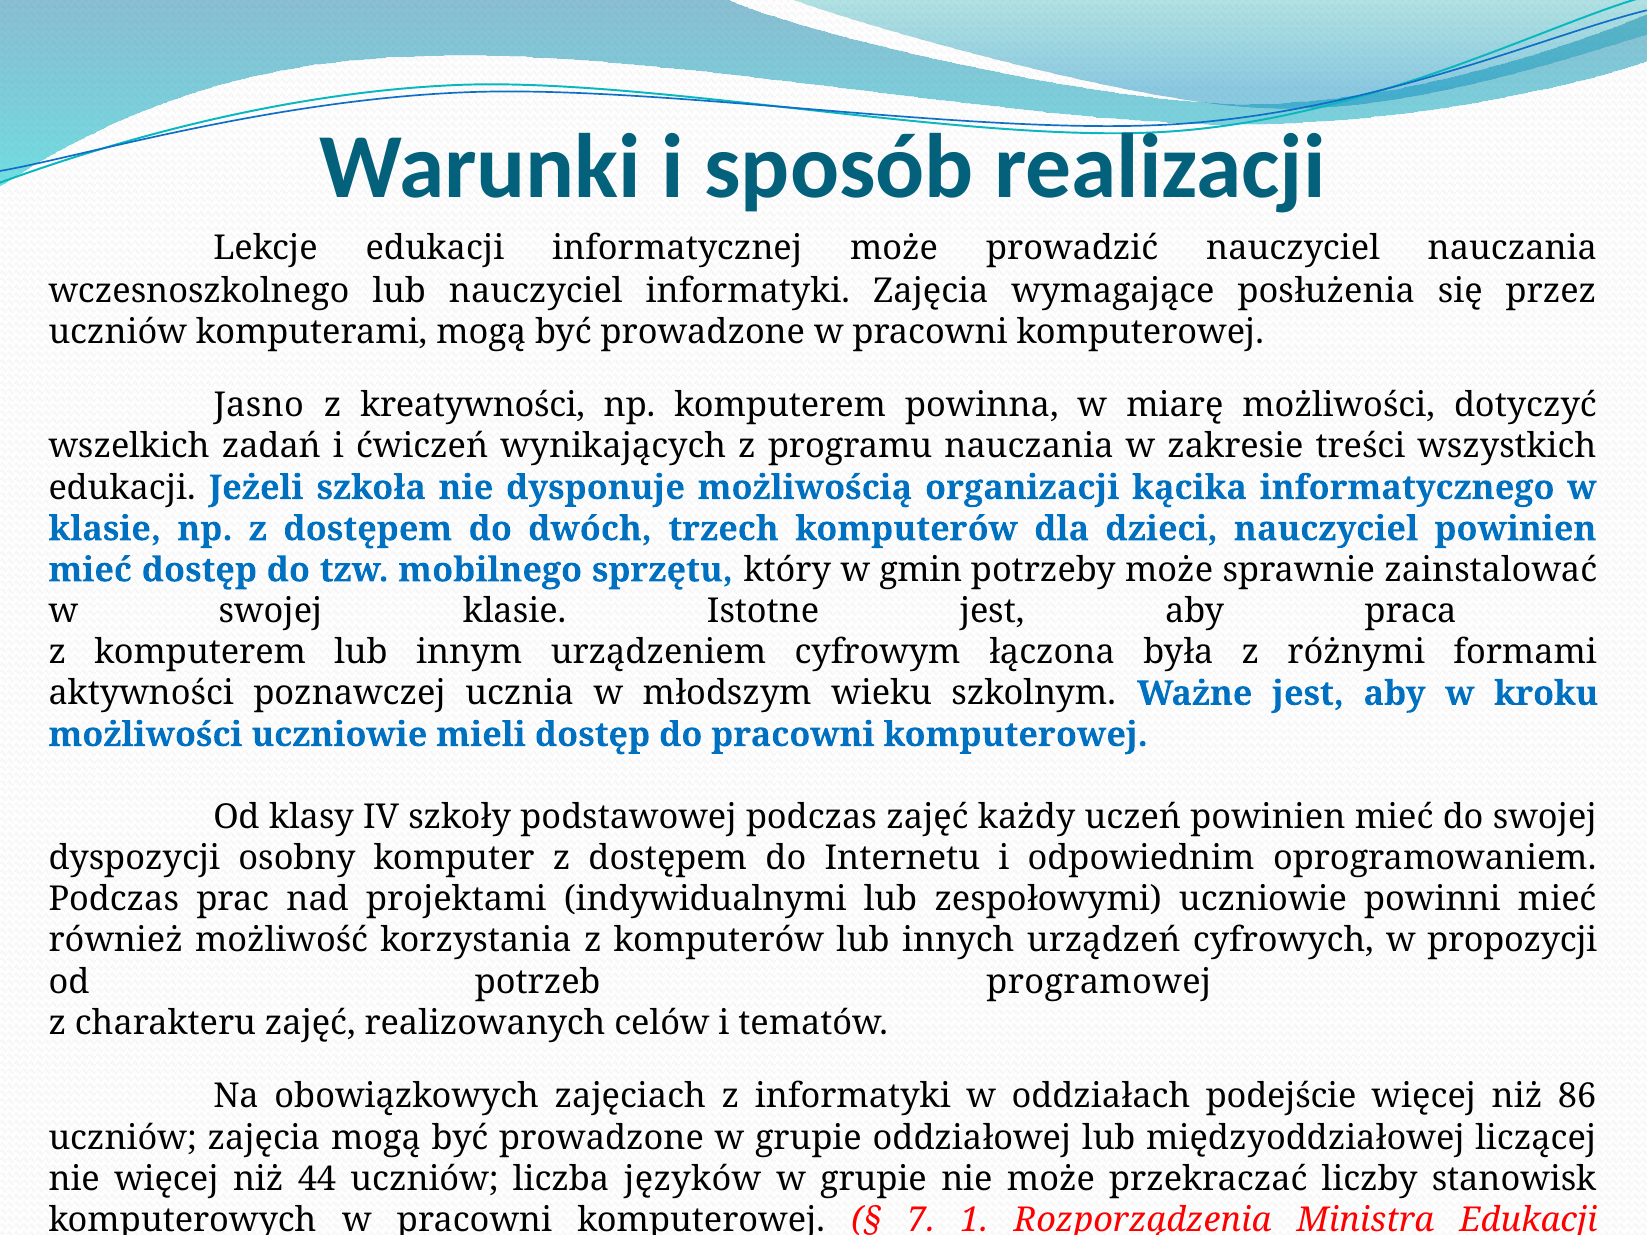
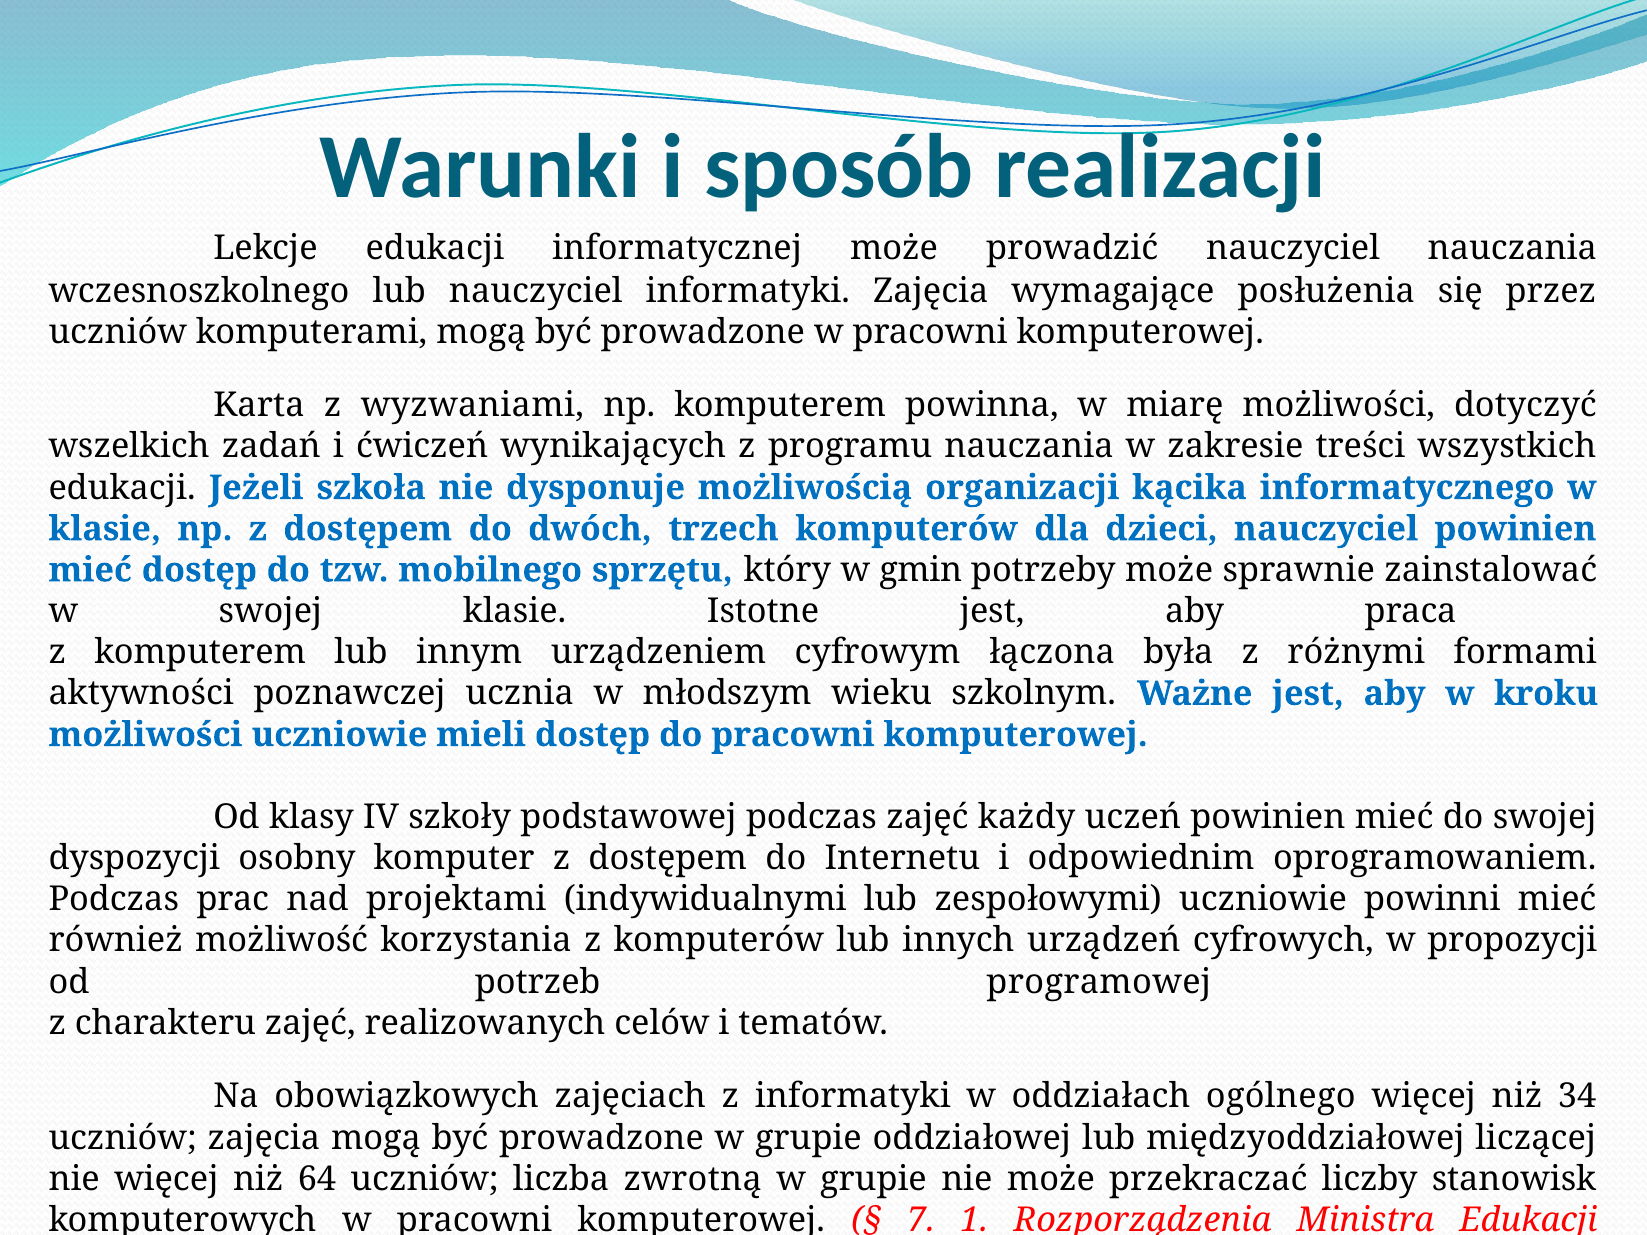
Jasno: Jasno -> Karta (259, 406)
kreatywności: kreatywności -> wyzwaniami (472, 406)
podejście: podejście -> ogólnego (1281, 1097)
86: 86 -> 34 (1577, 1097)
44: 44 -> 64 (317, 1179)
języków: języków -> zwrotną (693, 1179)
